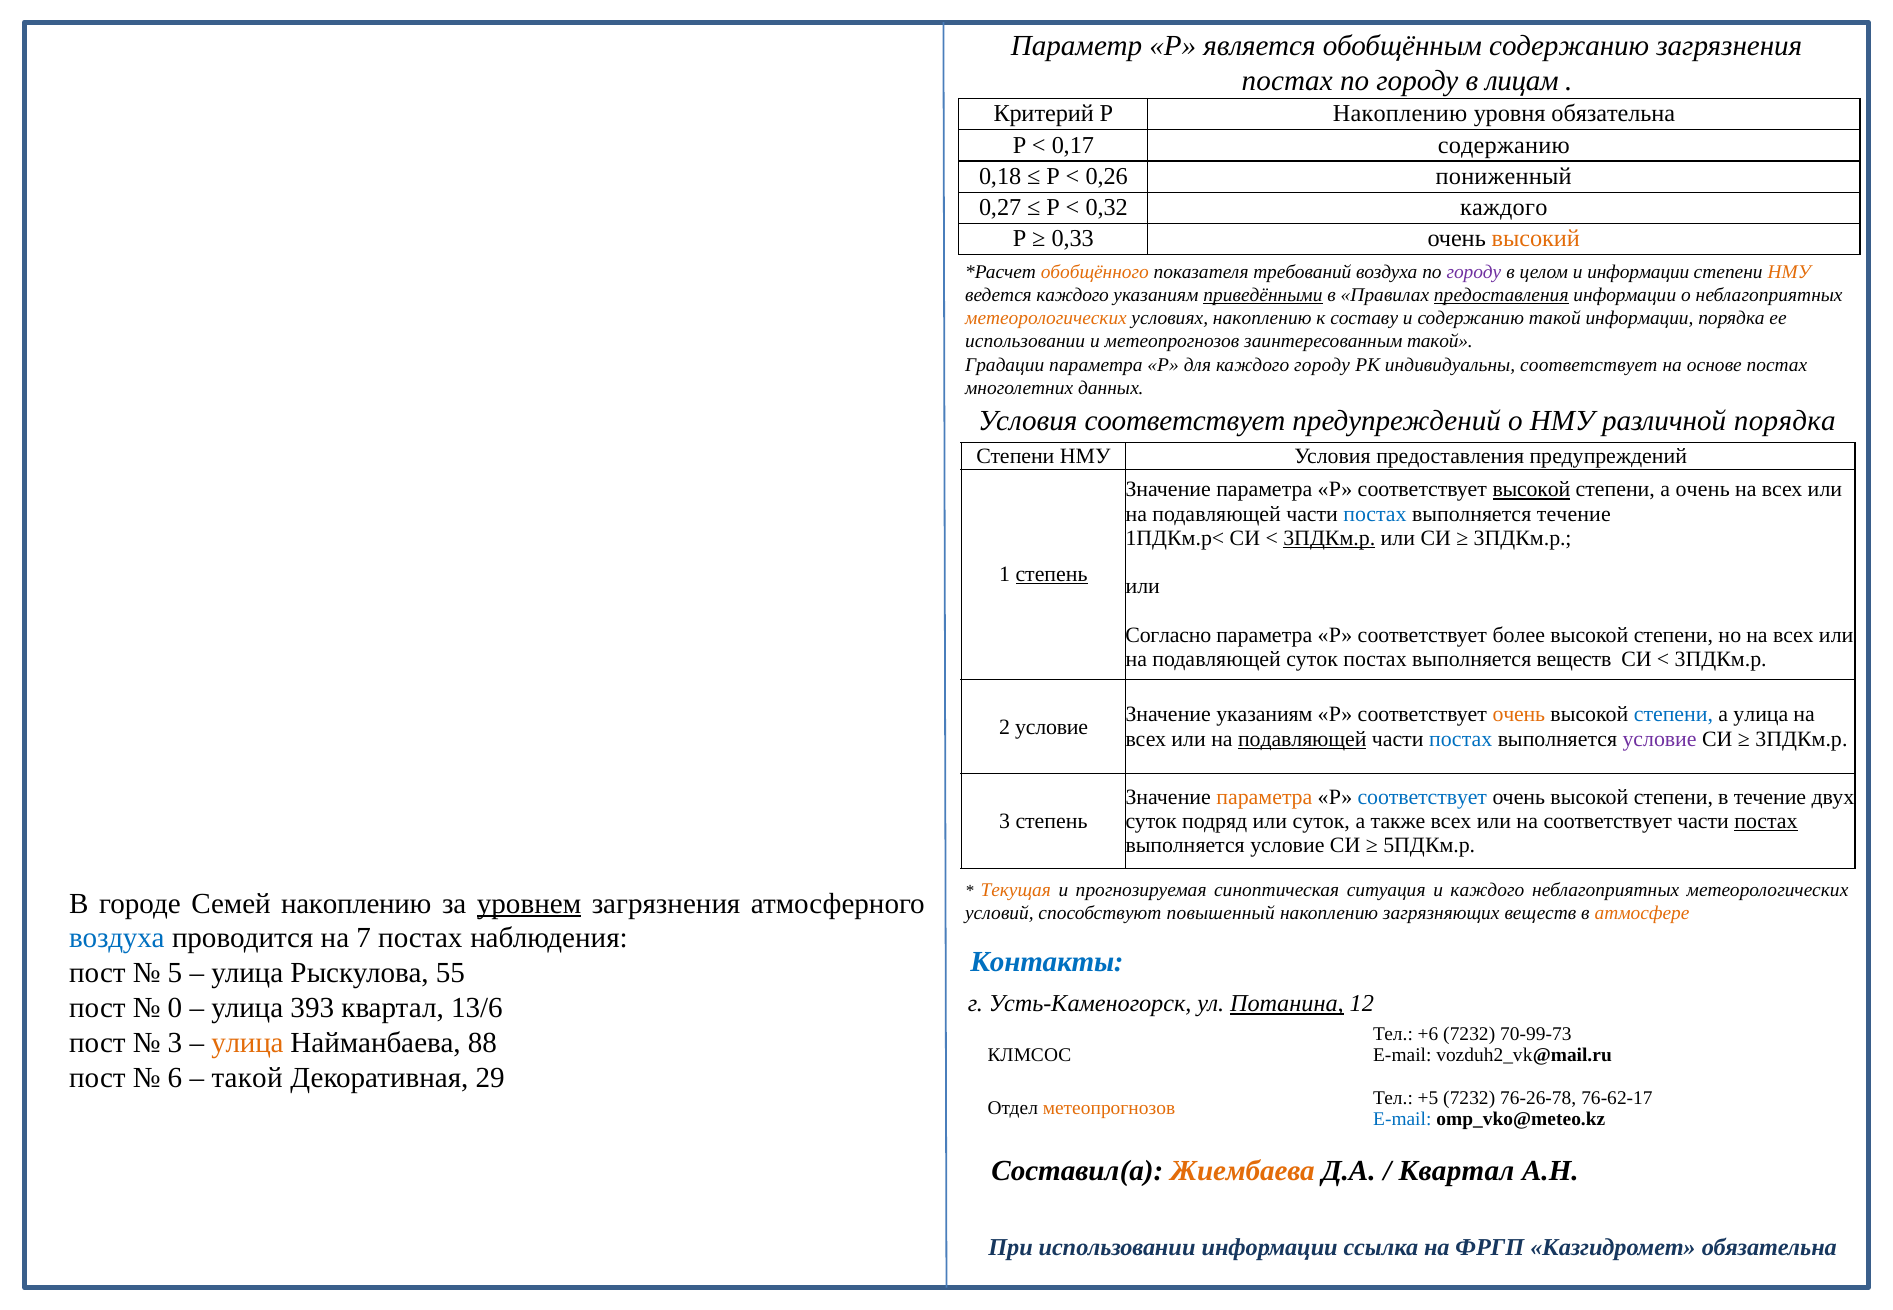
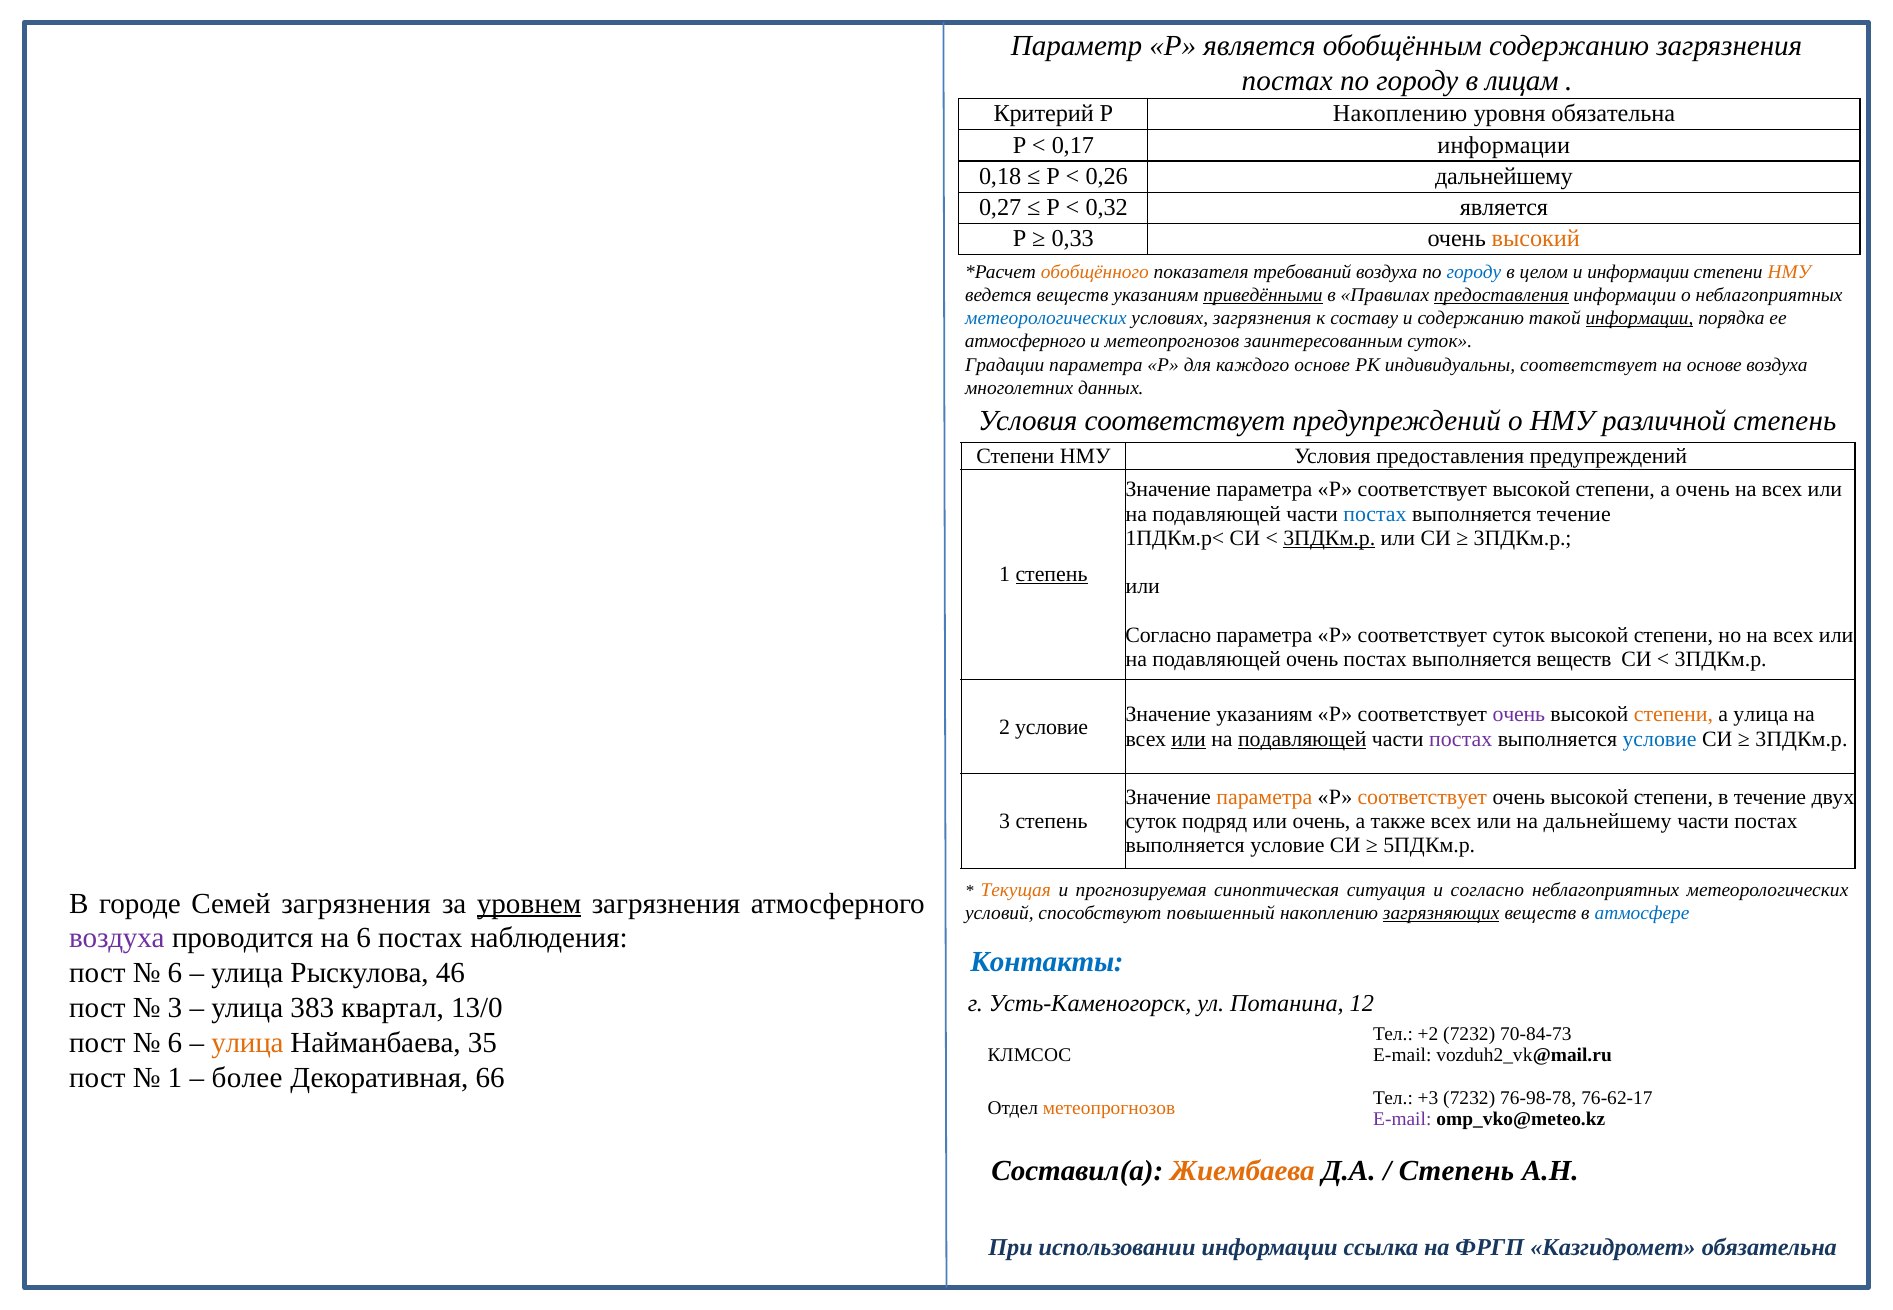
0,17 содержанию: содержанию -> информации (1504, 145)
0,26 пониженный: пониженный -> дальнейшему (1504, 176)
0,32 каждого: каждого -> является (1504, 208)
городу colour: purple -> blue (1474, 272)
ведется каждого: каждого -> веществ (1073, 295)
метеорологических colour: orange -> blue (1046, 318)
условиях накоплению: накоплению -> загрязнения (1262, 318)
информации underline: none -> present (1640, 318)
использовании: использовании -> атмосферного (1025, 342)
заинтересованным такой: такой -> суток (1440, 342)
каждого городу: городу -> основе (1322, 365)
основе постах: постах -> воздуха (1777, 365)
различной порядка: порядка -> степень (1785, 421)
высокой underline: present -> none (1531, 490)
соответствует более: более -> суток (1519, 635)
подавляющей суток: суток -> очень (1312, 659)
очень colour: orange -> purple (1519, 715)
степени colour: blue -> orange (1673, 715)
или underline: none -> present (1189, 739)
постах colour: blue -> purple (1461, 739)
условие colour: purple -> blue (1660, 739)
соответствует colour: blue -> orange (1422, 798)
или суток: суток -> очень (1321, 822)
на соответствует: соответствует -> дальнейшему (1608, 822)
постах underline: present -> none (1766, 822)
и каждого: каждого -> согласно (1487, 891)
Семей накоплению: накоплению -> загрязнения (356, 904)
загрязняющих underline: none -> present (1441, 914)
атмосфере colour: orange -> blue (1642, 914)
воздуха colour: blue -> purple (117, 939)
на 7: 7 -> 6 (364, 939)
5: 5 -> 6 (175, 974)
55: 55 -> 46 (450, 974)
Потанина underline: present -> none (1287, 1004)
0: 0 -> 3 (175, 1009)
393: 393 -> 383 (312, 1009)
13/6: 13/6 -> 13/0 (477, 1009)
+6: +6 -> +2 (1428, 1034)
70-99-73: 70-99-73 -> 70-84-73 (1536, 1034)
3: 3 -> 6 (175, 1044)
88: 88 -> 35 (482, 1044)
6: 6 -> 1 (175, 1079)
такой: такой -> более (247, 1079)
29: 29 -> 66 (490, 1079)
+5: +5 -> +3 (1428, 1098)
76-26-78: 76-26-78 -> 76-98-78 (1538, 1098)
E-mail colour: blue -> purple (1402, 1120)
Квартал: Квартал -> Степень (1457, 1172)
